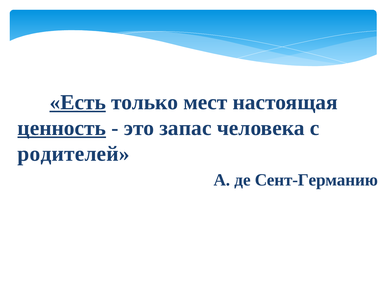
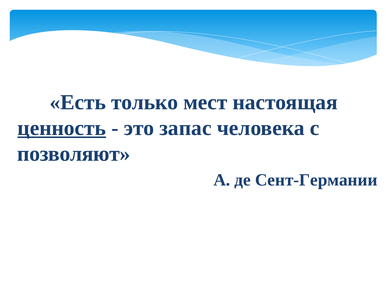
Есть underline: present -> none (78, 102)
родителей: родителей -> позволяют (74, 154)
Сент-Германию: Сент-Германию -> Сент-Германии (316, 180)
